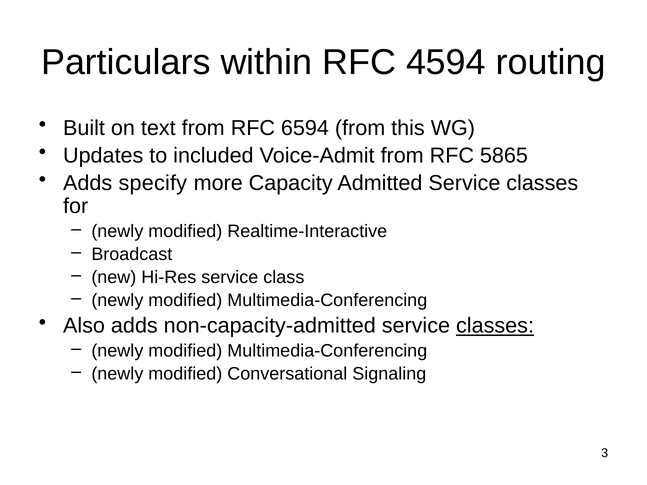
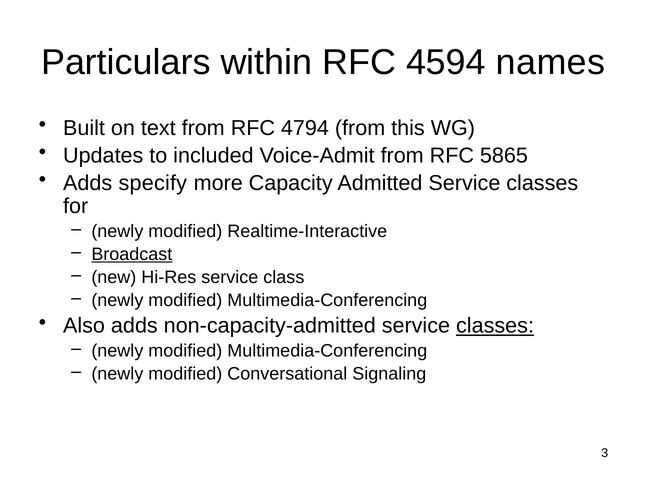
routing: routing -> names (551, 62)
6594: 6594 -> 4794 (305, 128)
Broadcast underline: none -> present (132, 254)
